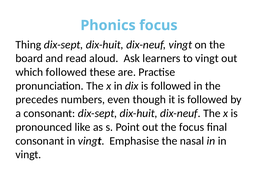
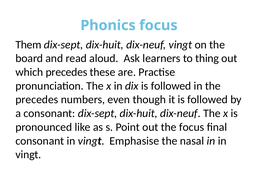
Thing: Thing -> Them (28, 45)
to vingt: vingt -> thing (207, 59)
which followed: followed -> precedes (66, 72)
